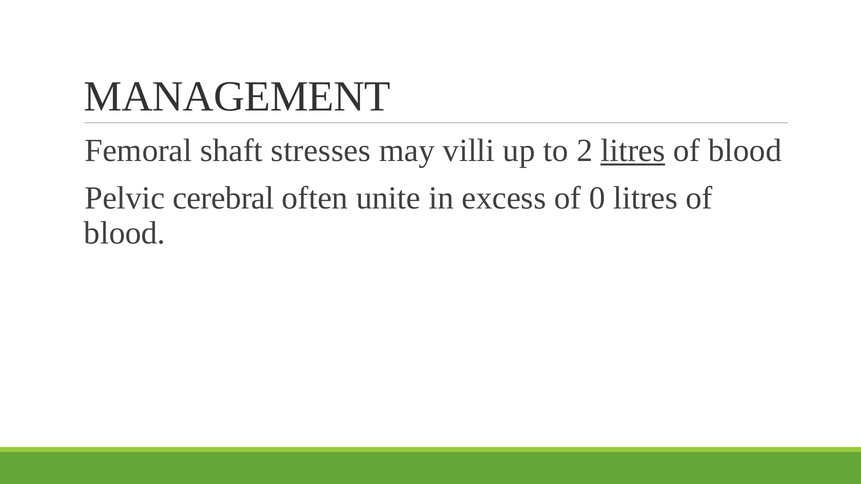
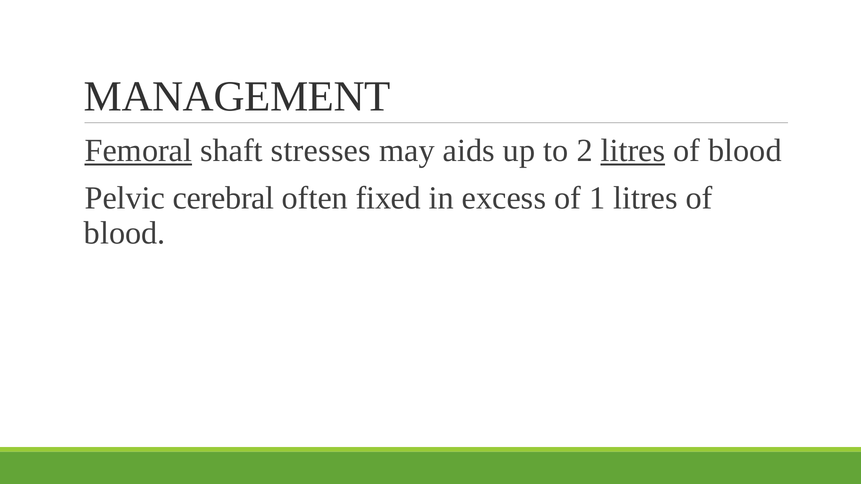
Femoral underline: none -> present (138, 151)
villi: villi -> aids (469, 151)
unite: unite -> fixed (388, 198)
0: 0 -> 1 (597, 198)
